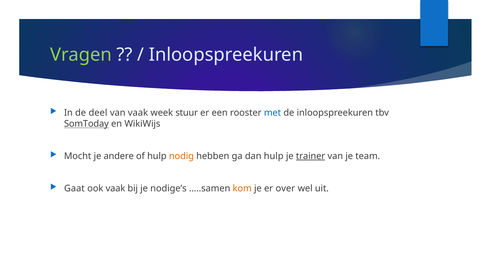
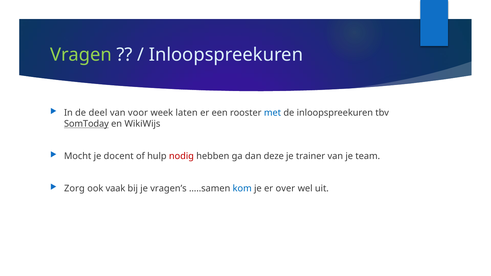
van vaak: vaak -> voor (138, 113)
stuur: stuur -> laten (187, 113)
andere: andere -> docent (119, 156)
nodig colour: orange -> red (181, 156)
dan hulp: hulp -> deze (274, 156)
trainer underline: present -> none (311, 156)
Gaat: Gaat -> Zorg (74, 189)
nodige’s: nodige’s -> vragen’s (168, 189)
kom colour: orange -> blue (242, 189)
